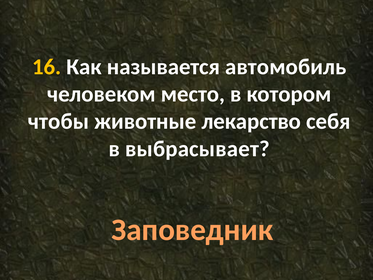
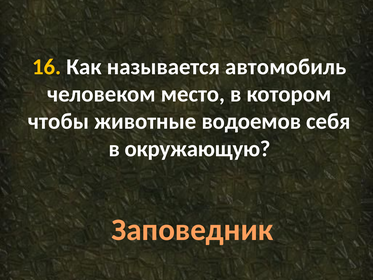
лекарство: лекарство -> водоемов (251, 121)
выбрасывает: выбрасывает -> окружающую (198, 149)
